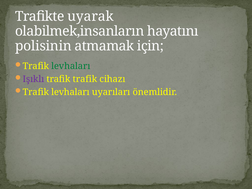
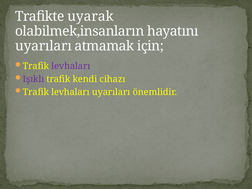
polisinin: polisinin -> uyarıları (43, 46)
levhaları colour: green -> purple (71, 66)
trafik trafik: trafik -> kendi (85, 79)
